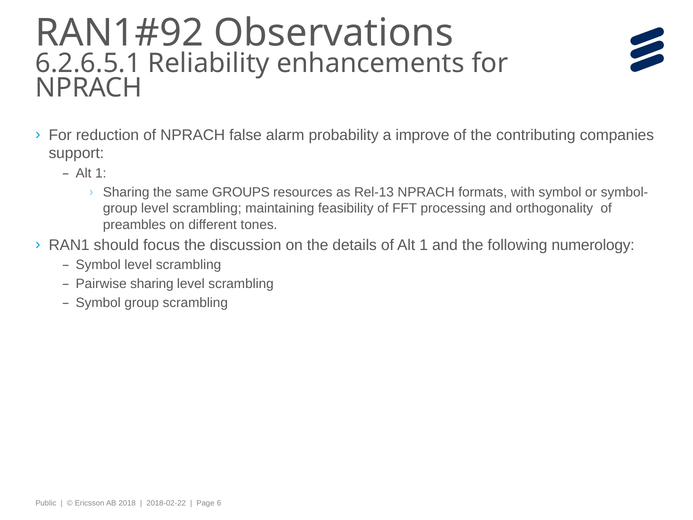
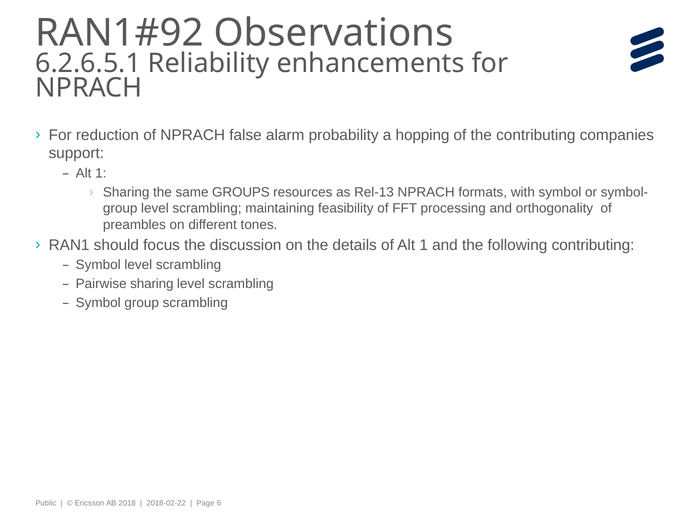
improve: improve -> hopping (423, 135)
following numerology: numerology -> contributing (593, 245)
